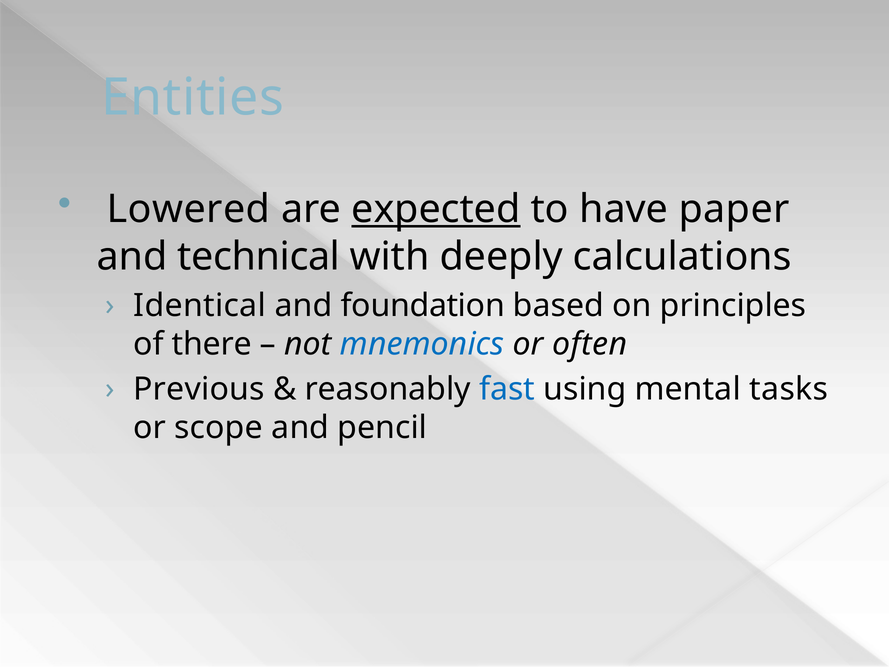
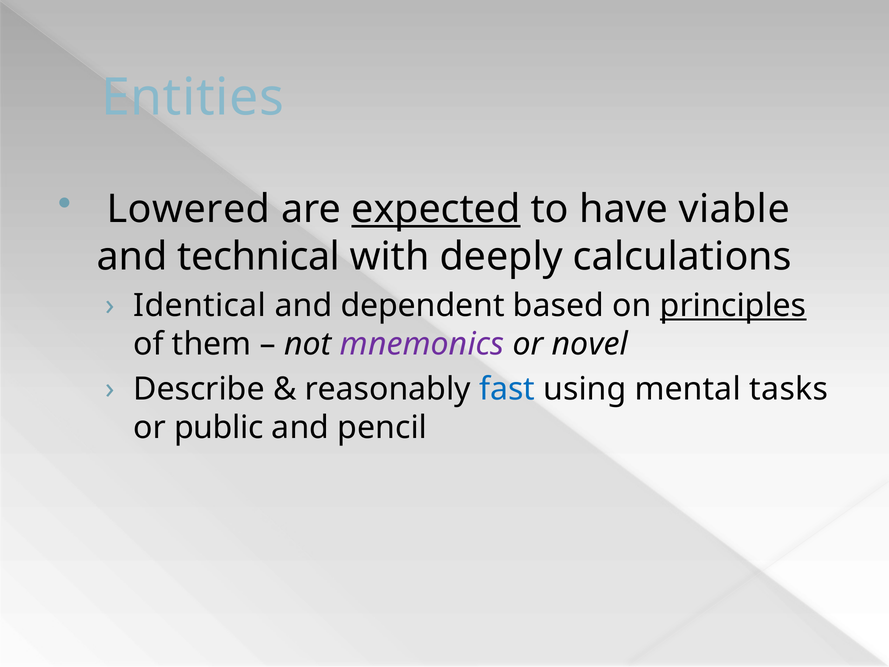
paper: paper -> viable (734, 209)
foundation: foundation -> dependent (423, 305)
principles underline: none -> present (733, 305)
there: there -> them (212, 344)
mnemonics colour: blue -> purple (422, 344)
often: often -> novel (590, 344)
Previous: Previous -> Describe (199, 389)
scope: scope -> public (219, 427)
